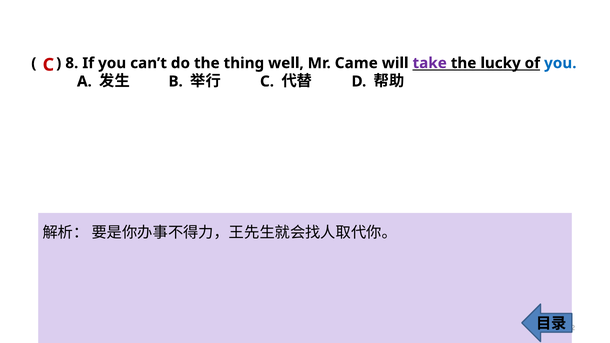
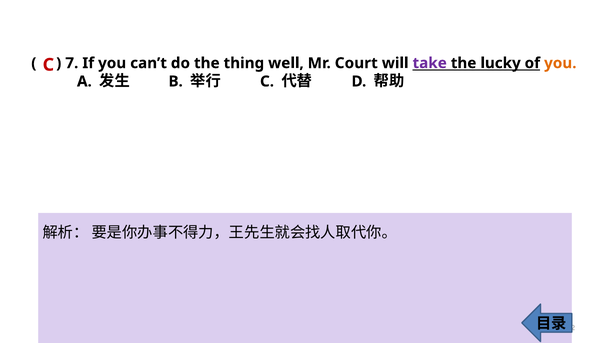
8: 8 -> 7 (72, 63)
Came: Came -> Court (356, 63)
you colour: blue -> orange (560, 63)
